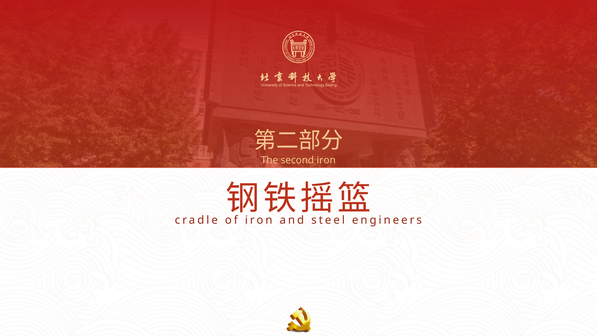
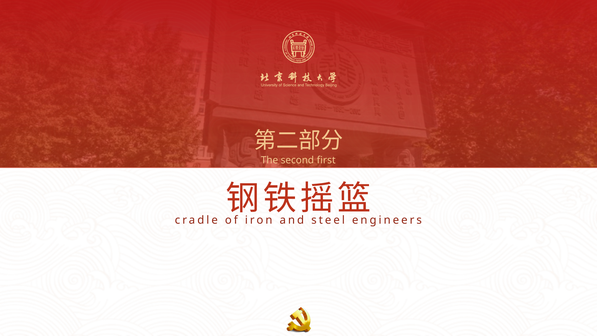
second iron: iron -> first (326, 160)
